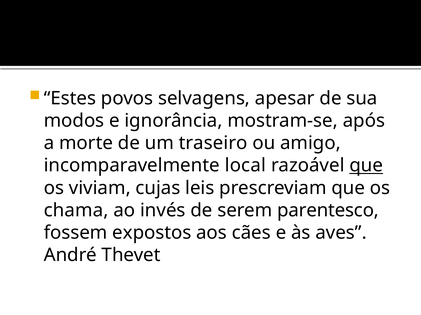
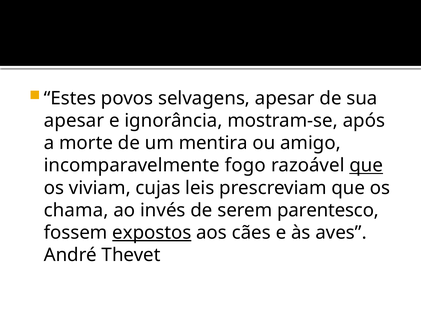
modos: modos -> apesar (74, 121)
traseiro: traseiro -> mentira (213, 143)
local: local -> fogo (245, 166)
expostos underline: none -> present (152, 233)
